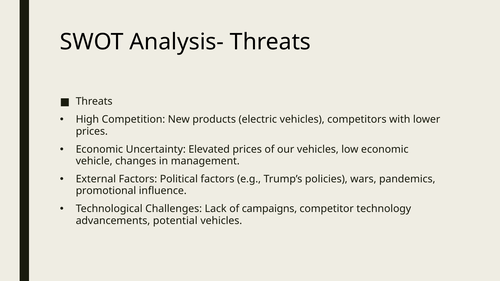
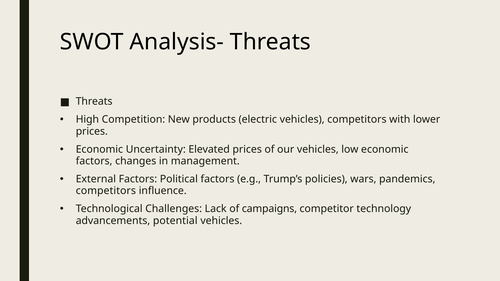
vehicle: vehicle -> factors (94, 161)
promotional: promotional -> competitors (106, 191)
